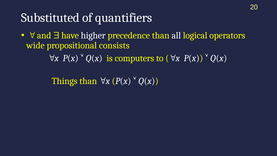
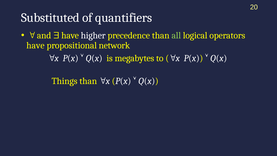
all colour: white -> light green (176, 35)
wide: wide -> have (35, 45)
consists: consists -> network (114, 45)
computers: computers -> megabytes (134, 58)
